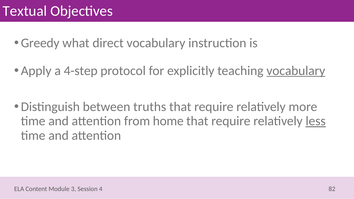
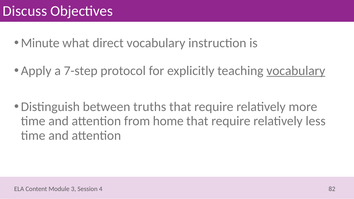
Textual: Textual -> Discuss (25, 11)
Greedy: Greedy -> Minute (40, 43)
4-step: 4-step -> 7-step (81, 71)
less underline: present -> none (316, 121)
